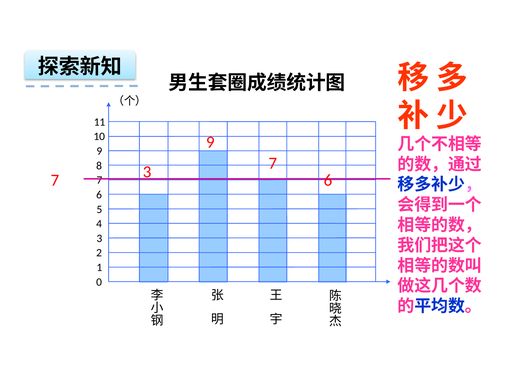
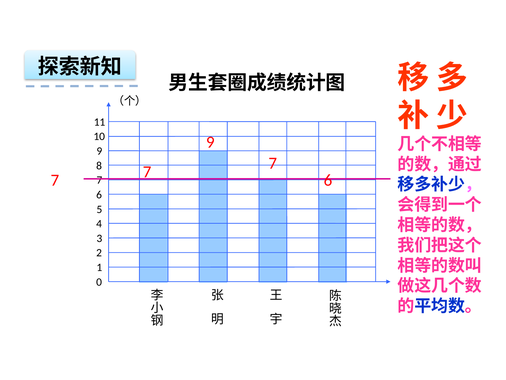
7 3: 3 -> 7 (147, 172)
